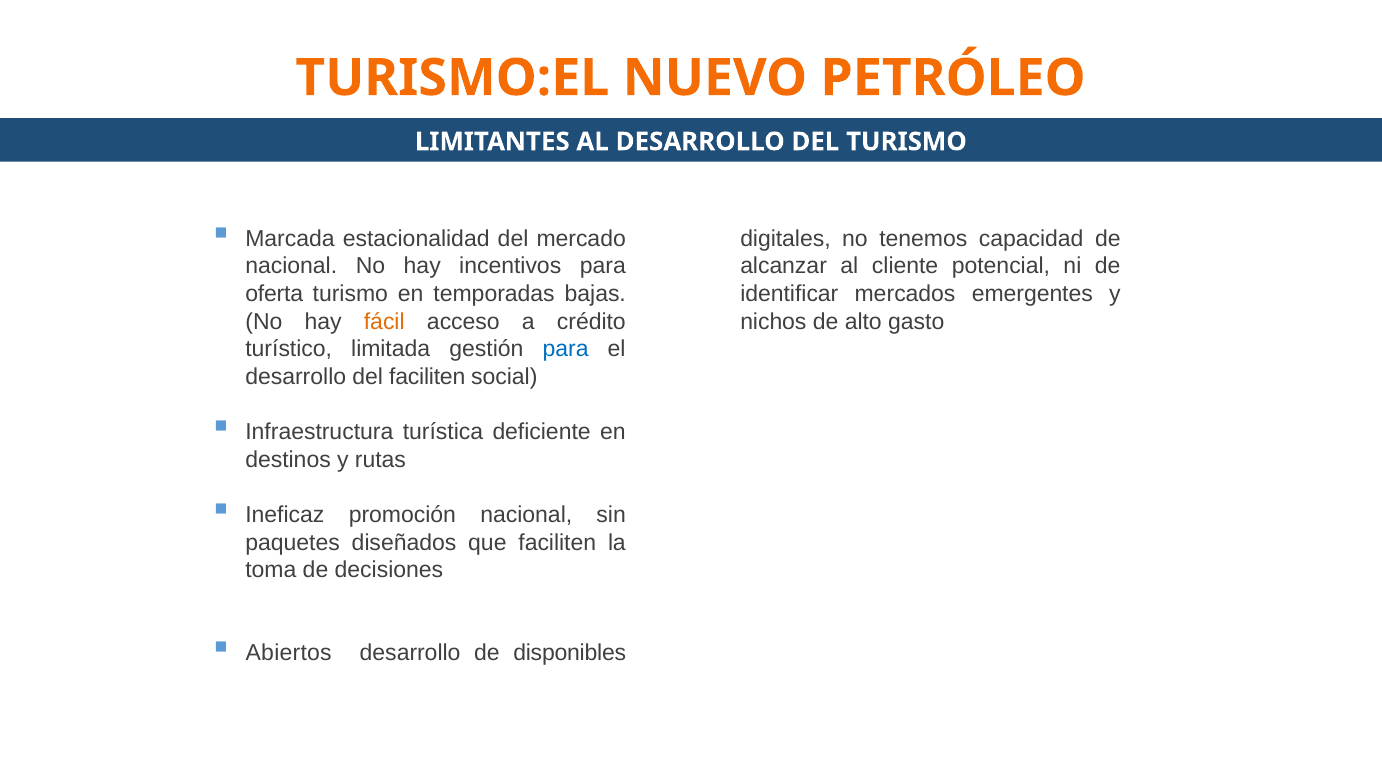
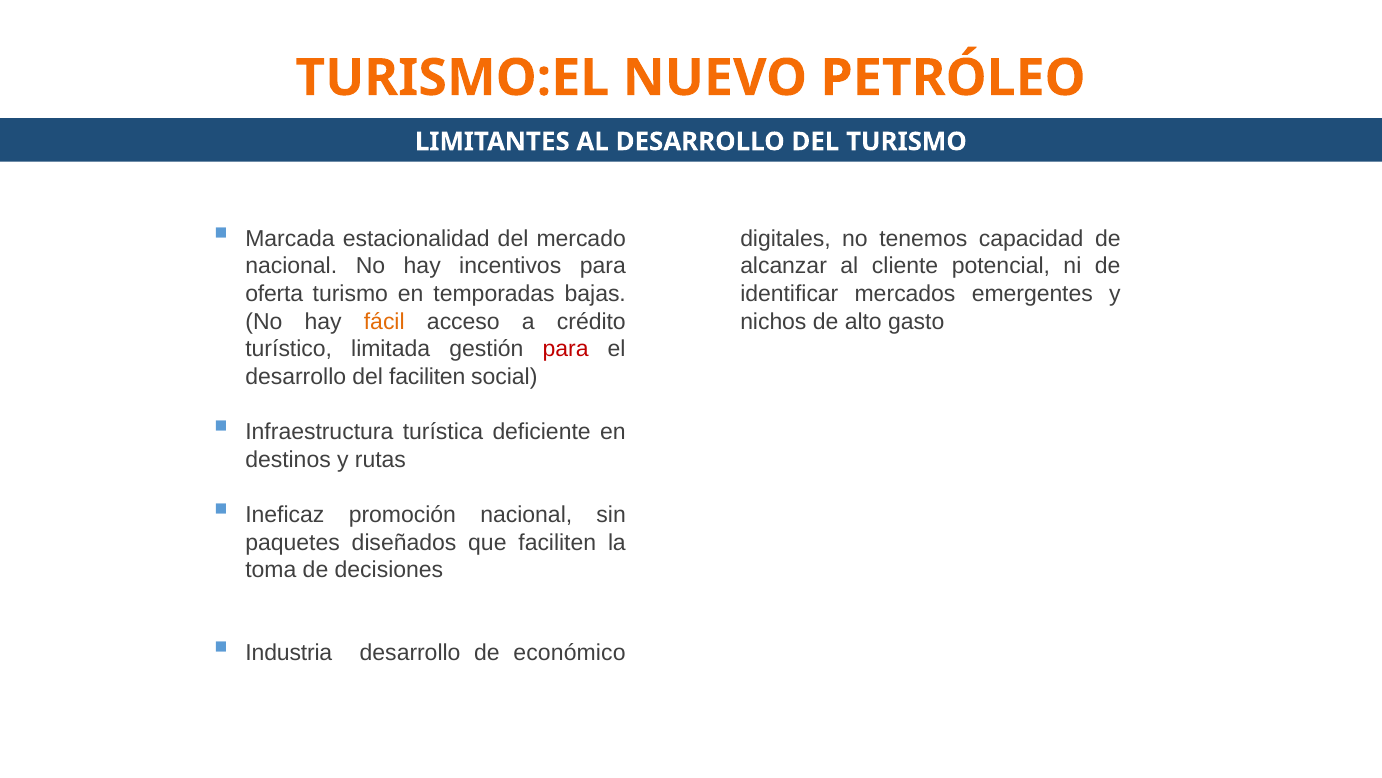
para colour: blue -> red (566, 349)
Abiertos: Abiertos -> Industria (289, 653)
disponibles: disponibles -> económico (570, 653)
